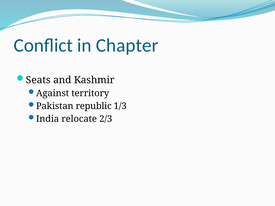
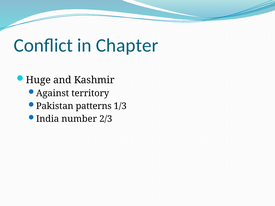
Seats: Seats -> Huge (38, 80)
republic: republic -> patterns (94, 106)
relocate: relocate -> number (79, 119)
